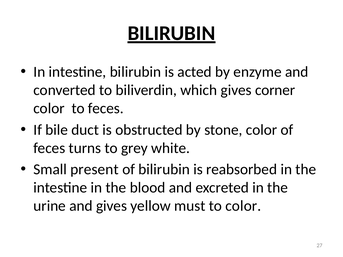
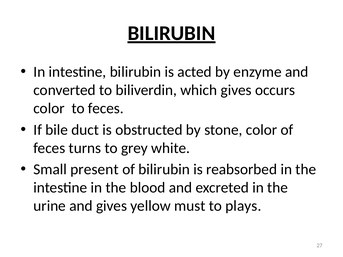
corner: corner -> occurs (275, 90)
to color: color -> plays (243, 206)
